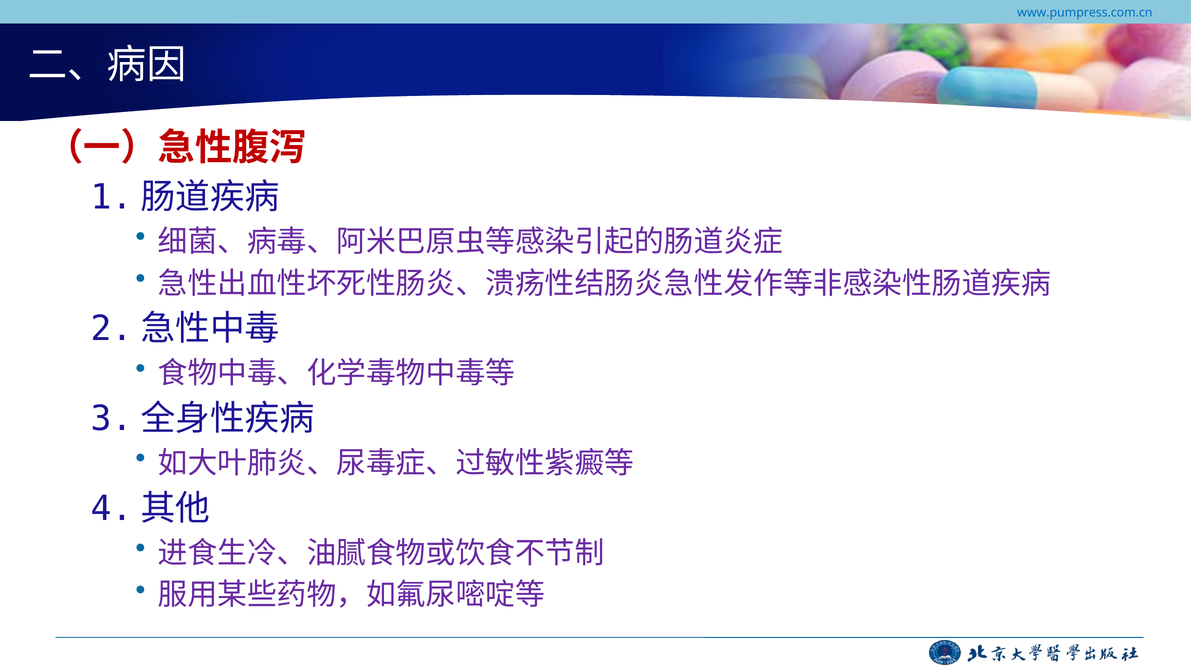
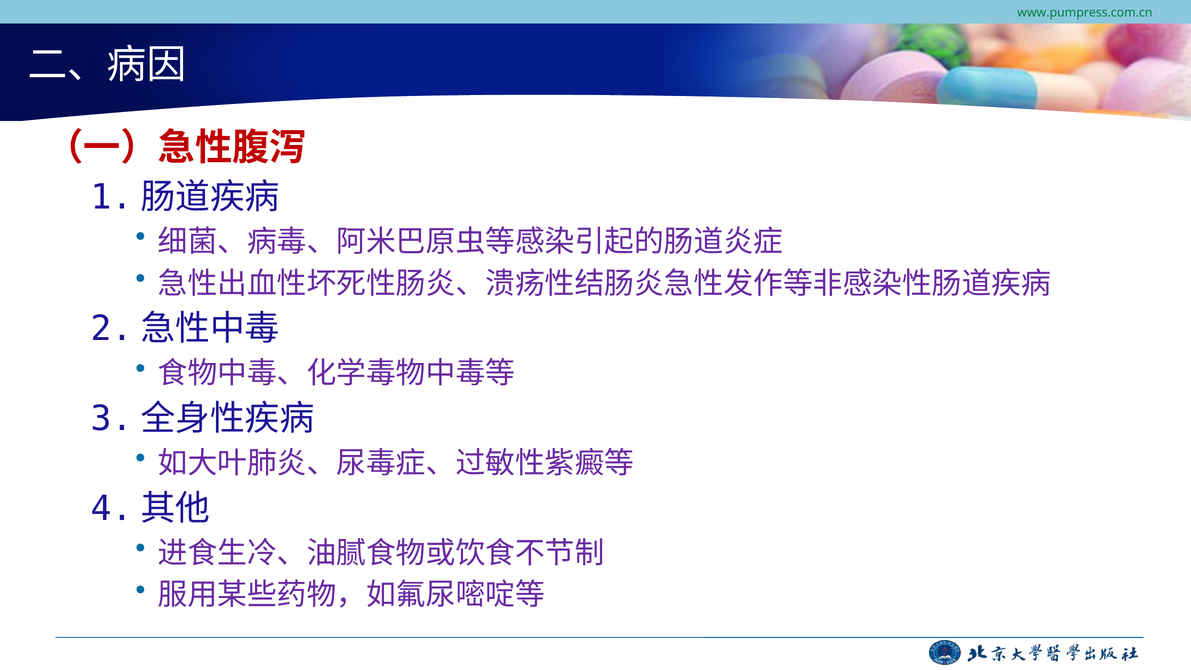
www.pumpress.com.cn colour: blue -> green (1085, 13)
